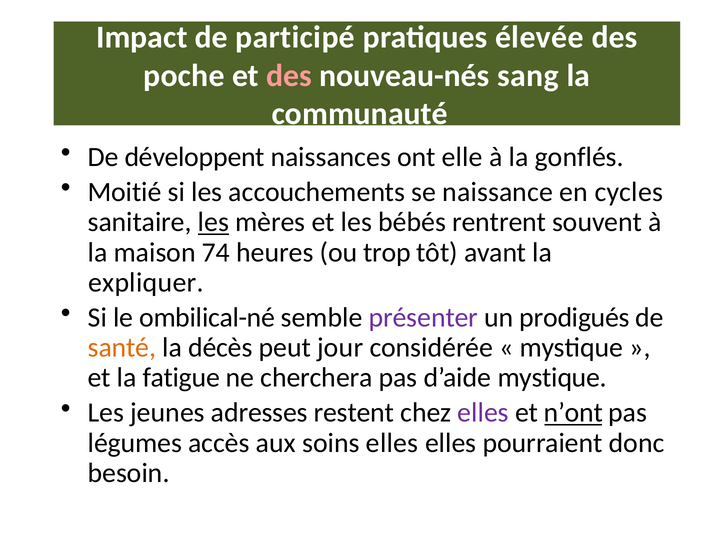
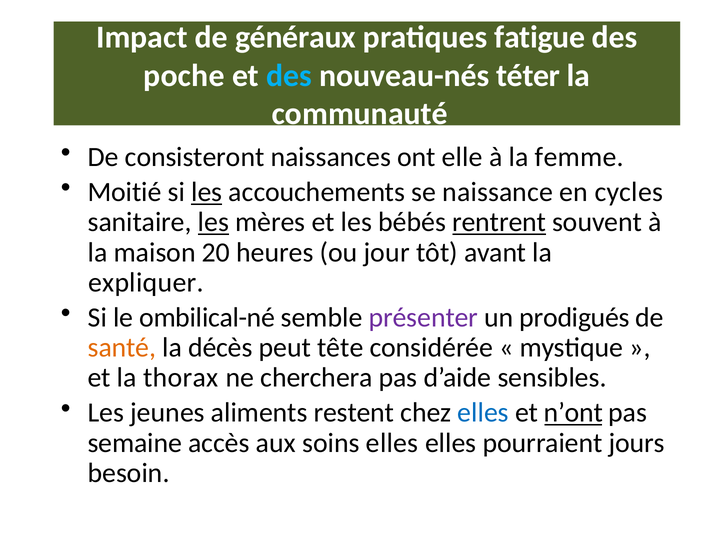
participé: participé -> généraux (296, 37)
élevée: élevée -> fatigue (540, 37)
des colour: pink -> light blue (289, 76)
sang: sang -> téter (528, 76)
développent: développent -> consisteront (195, 157)
gonflés: gonflés -> femme (579, 157)
les underline: none -> present (207, 192)
rentrent underline: none -> present (499, 222)
74: 74 -> 20 (216, 252)
trop: trop -> jour (387, 252)
jour: jour -> tête (340, 348)
fatigue: fatigue -> thorax (181, 378)
d’aide mystique: mystique -> sensibles (552, 378)
adresses: adresses -> aliments (259, 413)
elles colour: purple -> blue (483, 413)
légumes: légumes -> semaine (135, 443)
donc: donc -> jours (637, 443)
